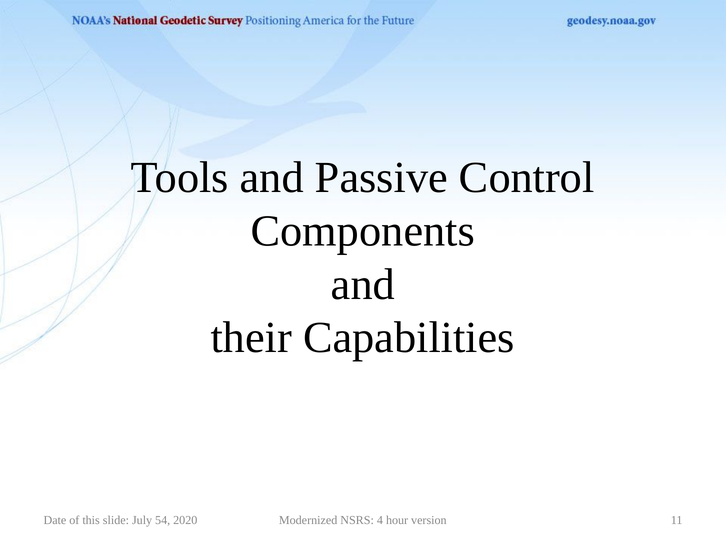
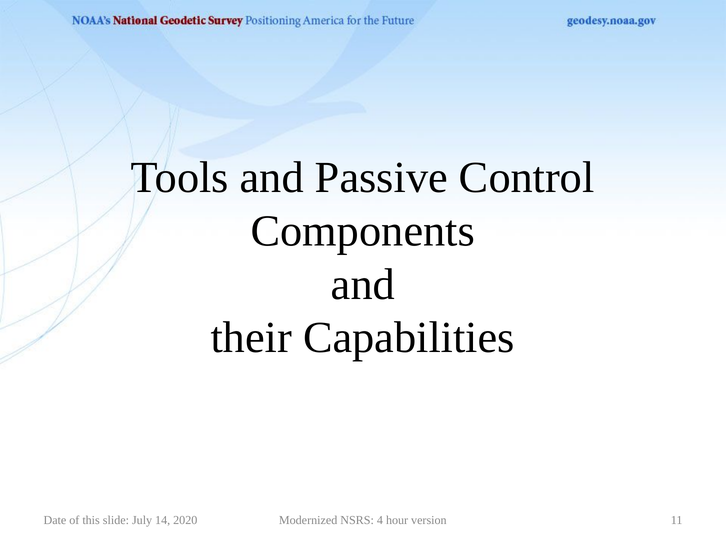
54: 54 -> 14 (163, 520)
